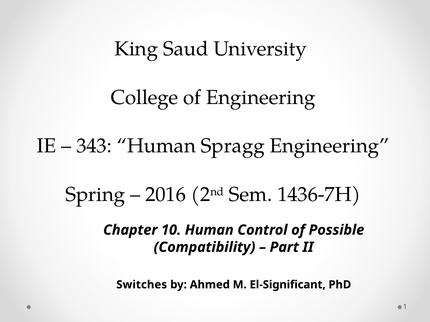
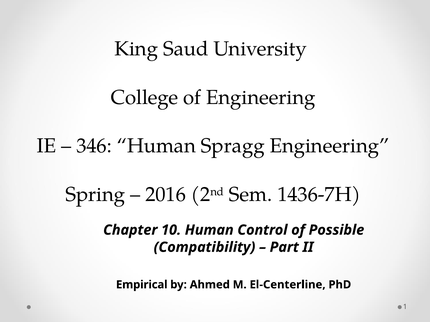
343: 343 -> 346 (94, 146)
Switches: Switches -> Empirical (142, 285)
El-Significant: El-Significant -> El-Centerline (288, 285)
